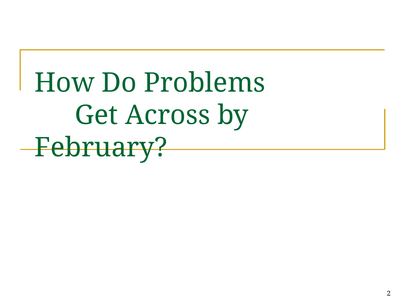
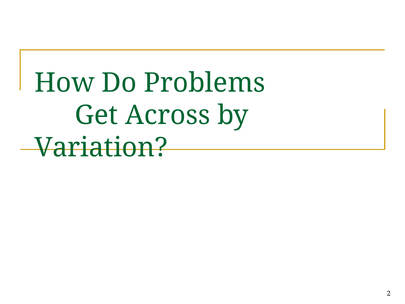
February: February -> Variation (101, 147)
